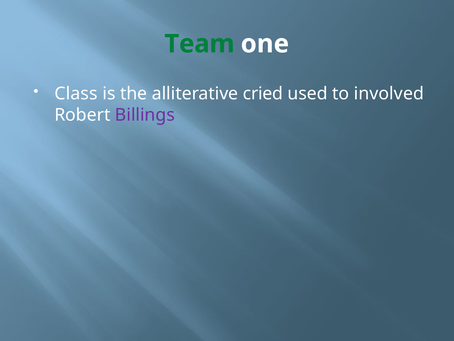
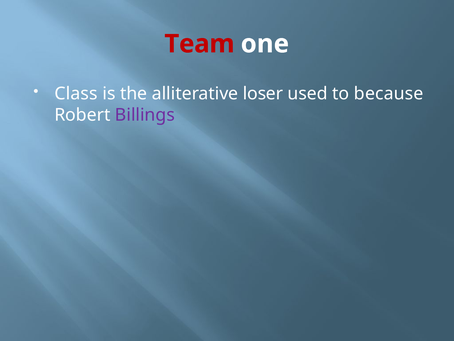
Team colour: green -> red (199, 44)
cried: cried -> loser (263, 94)
involved: involved -> because (389, 94)
